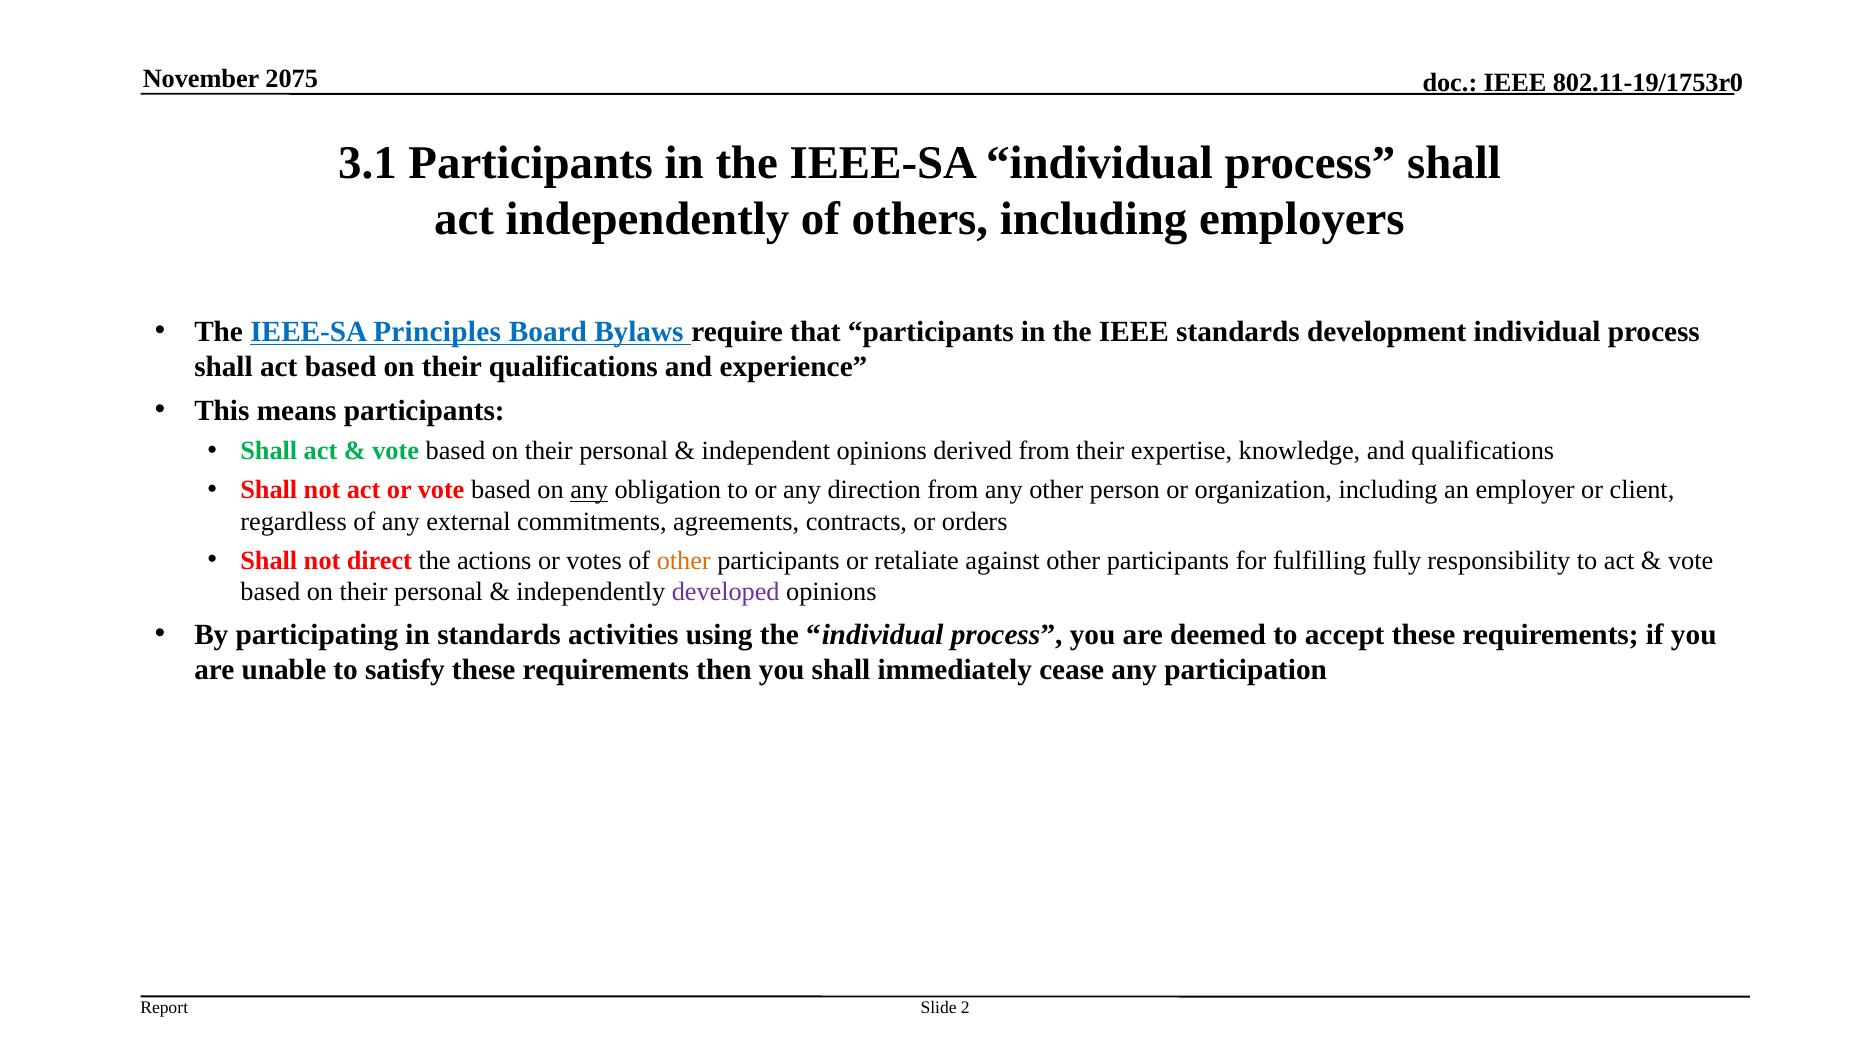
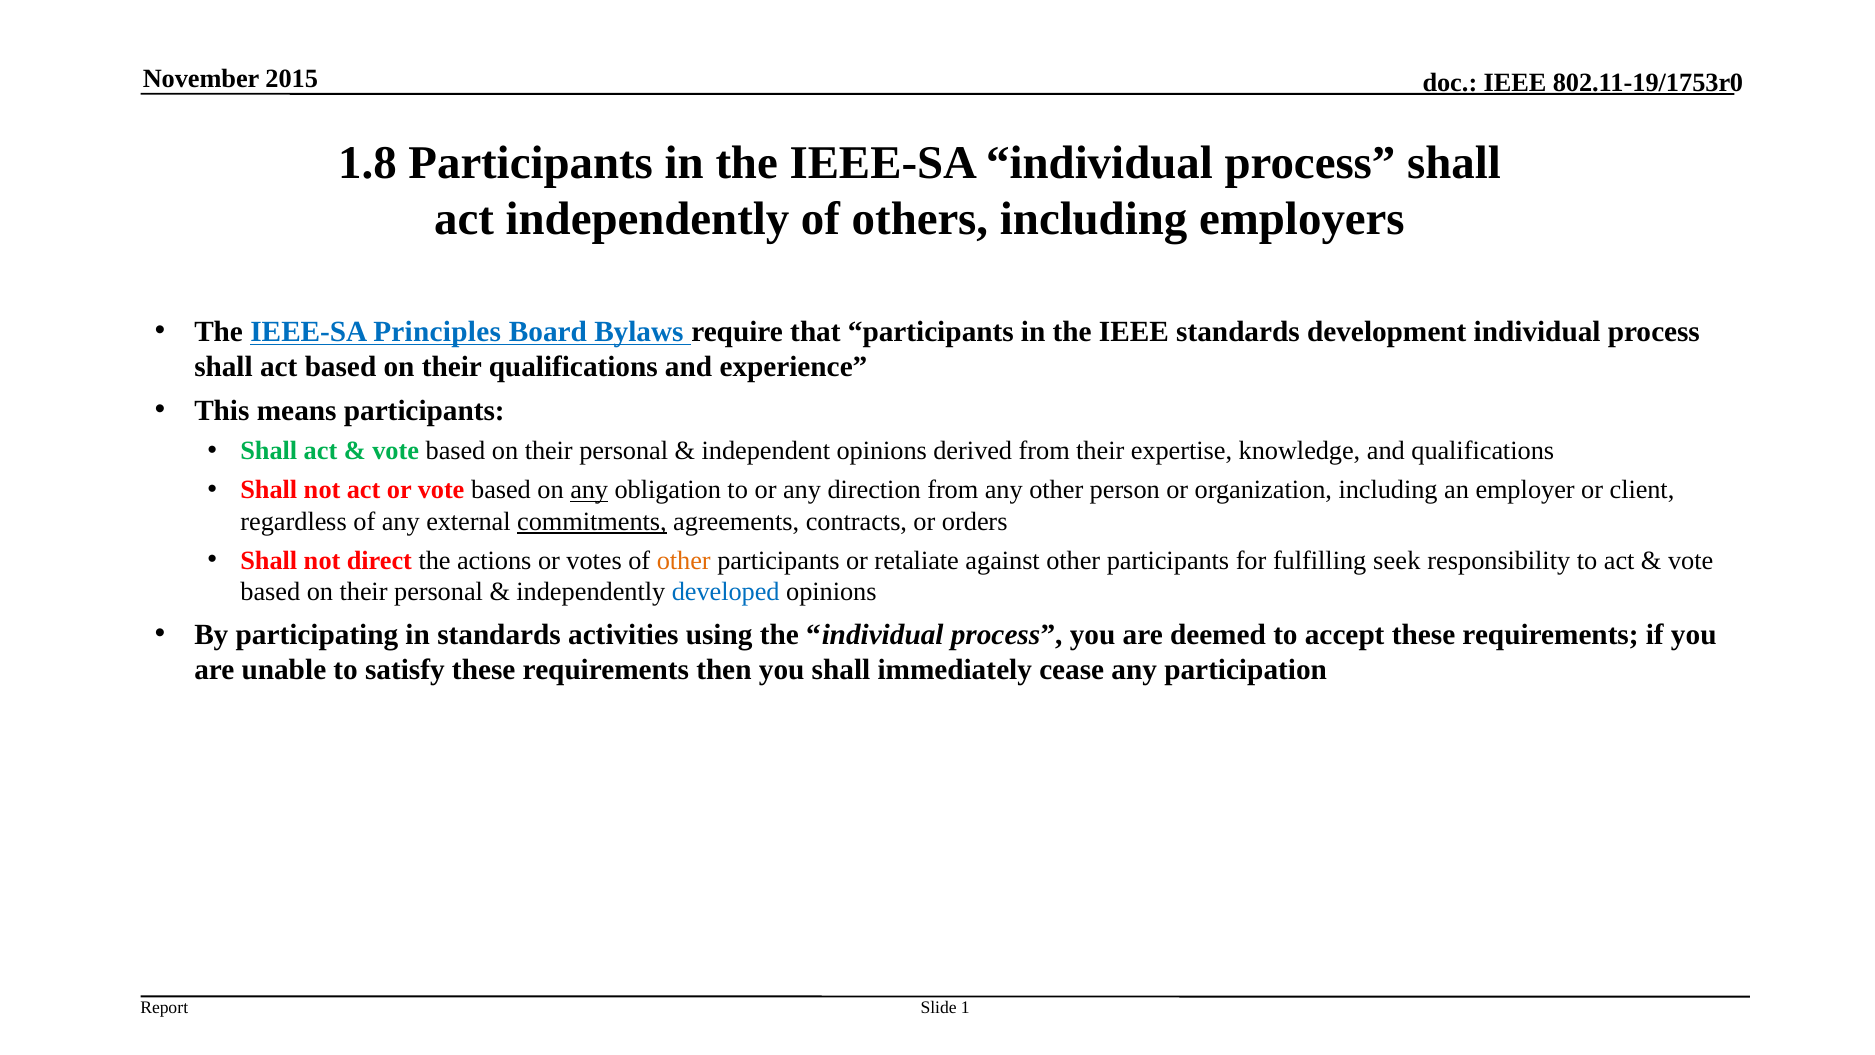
2075: 2075 -> 2015 (292, 79)
3.1: 3.1 -> 1.8 (367, 163)
commitments underline: none -> present (592, 522)
fully: fully -> seek (1397, 560)
developed colour: purple -> blue (726, 592)
2: 2 -> 1 (965, 1008)
